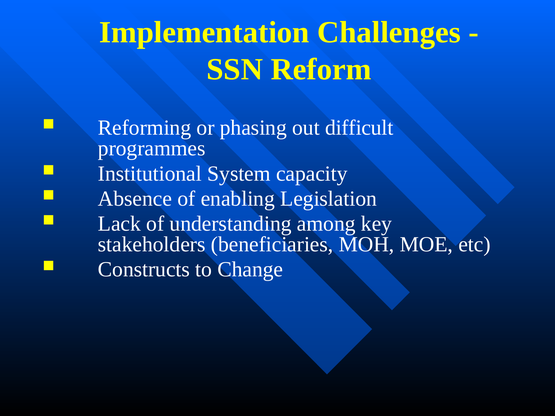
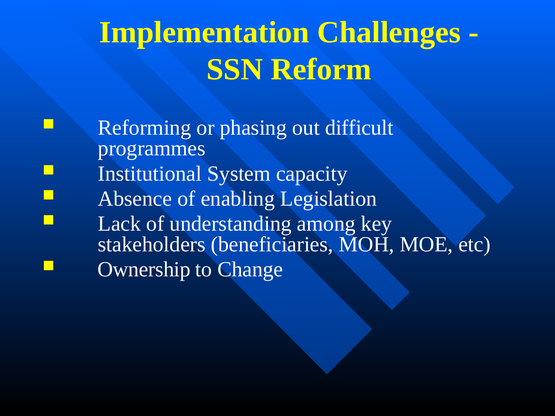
Constructs: Constructs -> Ownership (144, 270)
